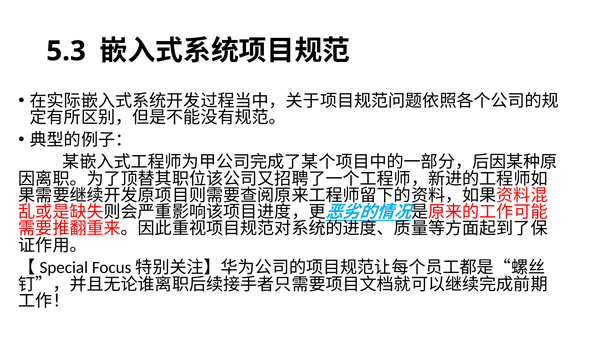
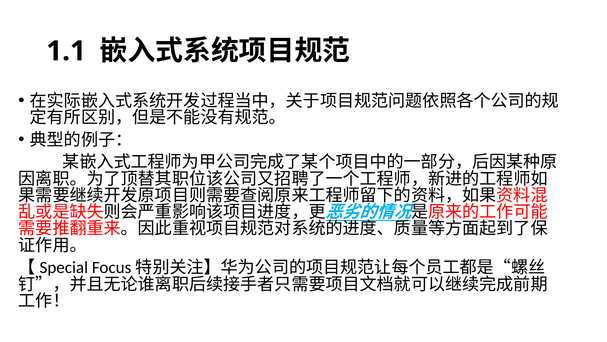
5.3: 5.3 -> 1.1 (66, 51)
